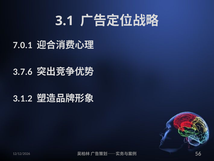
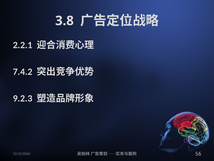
3.1: 3.1 -> 3.8 (64, 21)
7.0.1: 7.0.1 -> 2.2.1 (23, 45)
3.7.6: 3.7.6 -> 7.4.2 (23, 72)
3.1.2: 3.1.2 -> 9.2.3 (23, 98)
